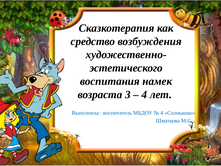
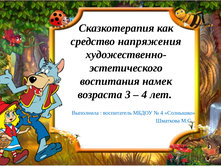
возбуждения: возбуждения -> напряжения (150, 41)
